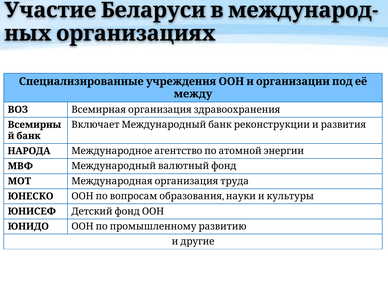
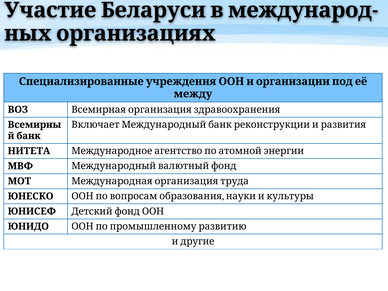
НАРОДА: НАРОДА -> НИТЕТА (29, 151)
